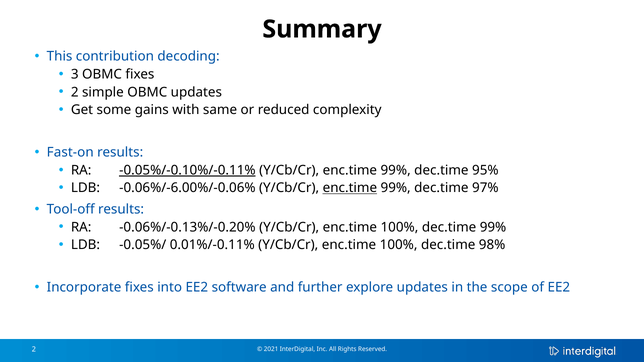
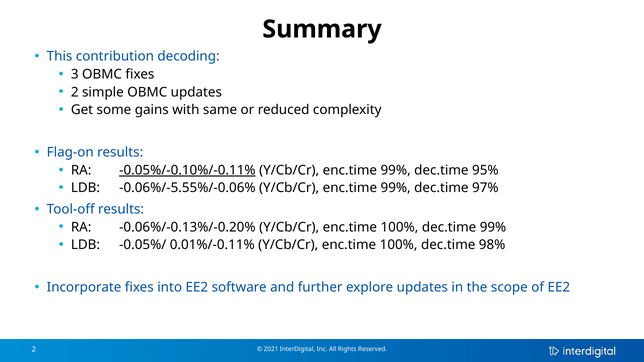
Fast-on: Fast-on -> Flag-on (70, 152)
-0.06%/-6.00%/-0.06%: -0.06%/-6.00%/-0.06% -> -0.06%/-5.55%/-0.06% (187, 188)
enc.time underline: present -> none (350, 188)
